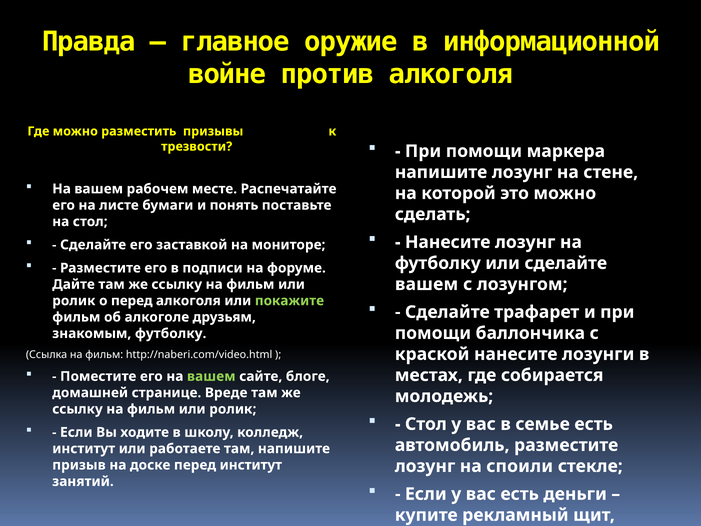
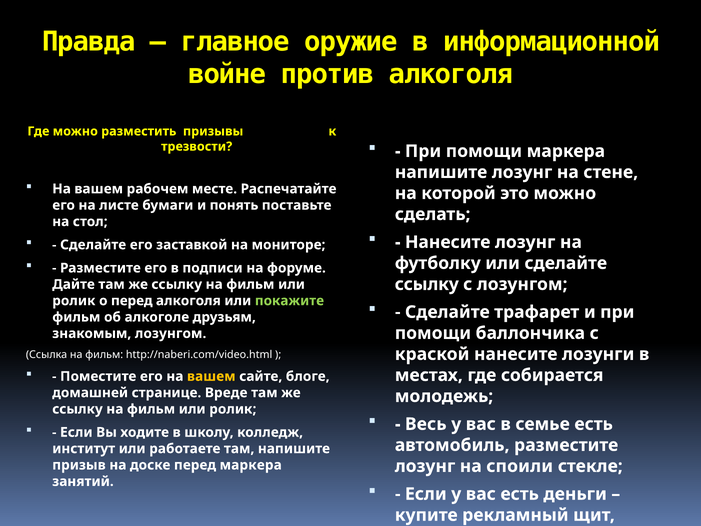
вашем: вашем -> ссылку (427, 284)
знакомым футболку: футболку -> лозунгом (171, 333)
вашем colour: light green -> yellow (211, 376)
Стол: Стол -> Весь (426, 424)
перед институт: институт -> маркера (251, 465)
